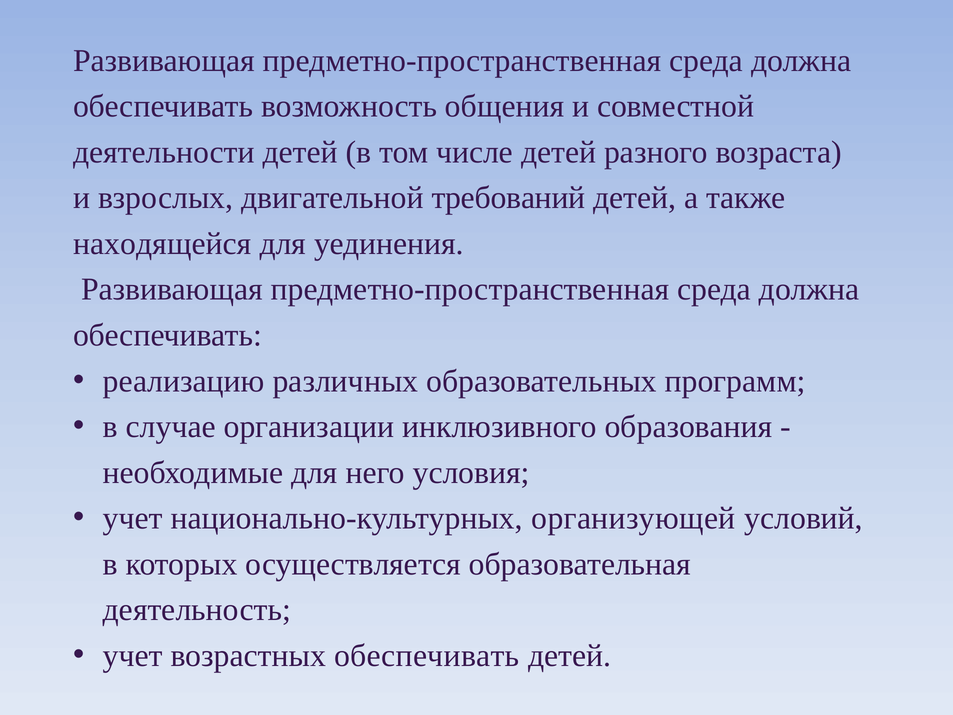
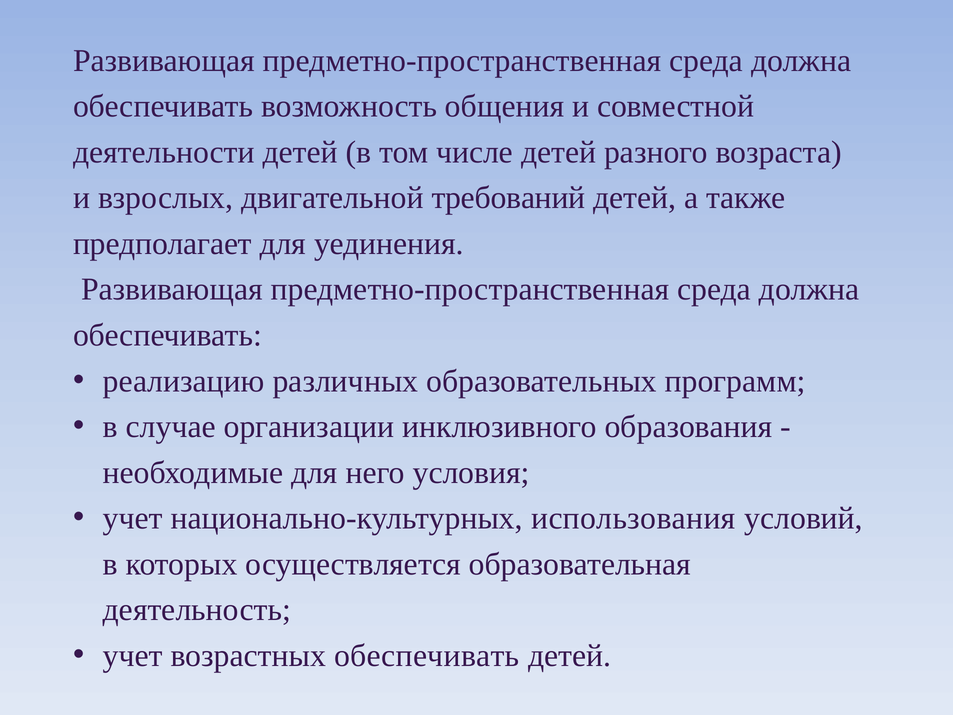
находящейся: находящейся -> предполагает (162, 244)
организующей: организующей -> использования (633, 518)
